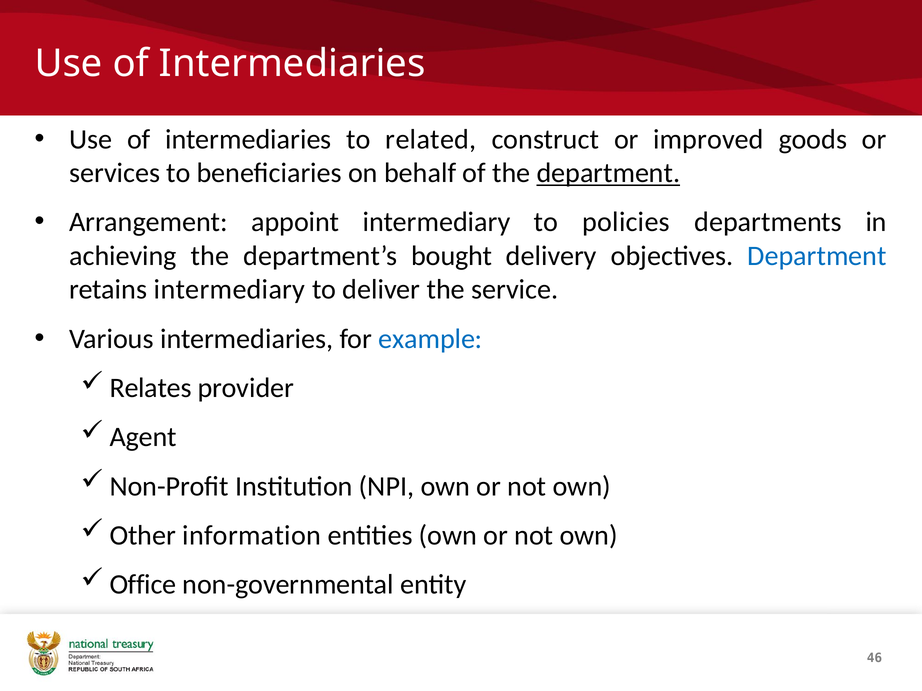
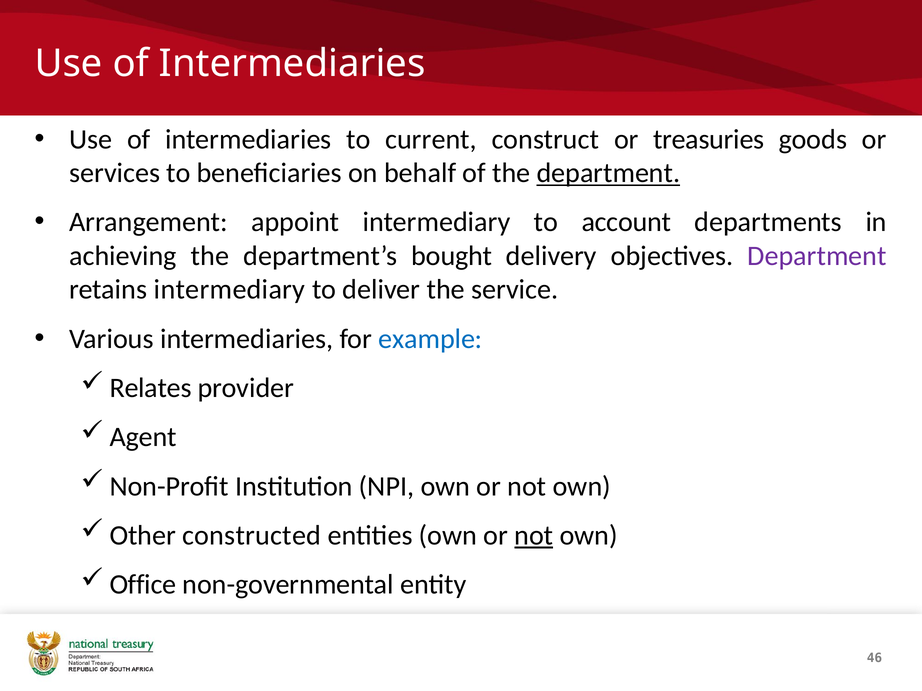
related: related -> current (431, 139)
improved: improved -> treasuries (709, 139)
policies: policies -> account (626, 222)
Department colour: blue -> purple (817, 256)
information: information -> constructed (252, 536)
not underline: none -> present (534, 536)
